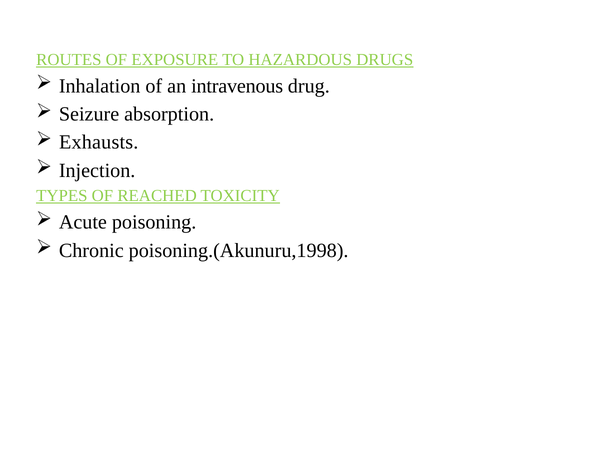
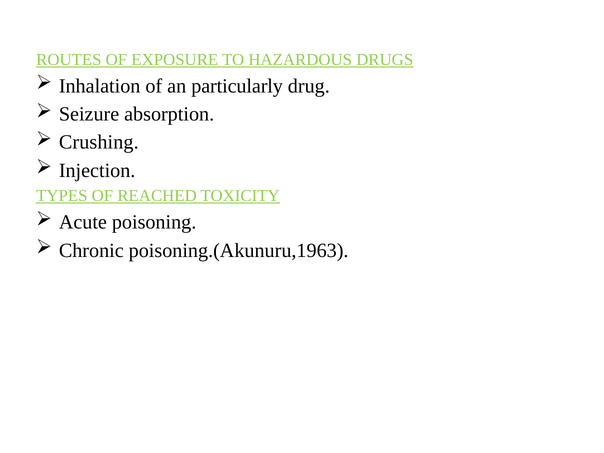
intravenous: intravenous -> particularly (237, 86)
Exhausts: Exhausts -> Crushing (99, 142)
poisoning.(Akunuru,1998: poisoning.(Akunuru,1998 -> poisoning.(Akunuru,1963 (239, 250)
